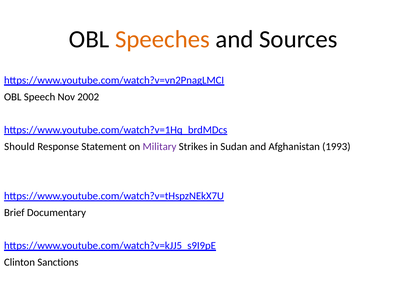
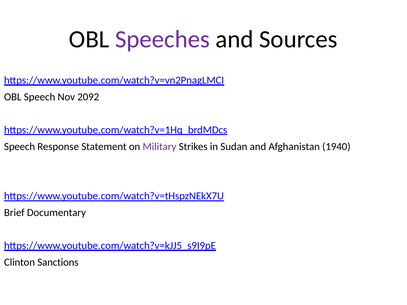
Speeches colour: orange -> purple (162, 39)
2002: 2002 -> 2092 (88, 97)
Should: Should -> Speech (20, 147)
1993: 1993 -> 1940 (336, 147)
